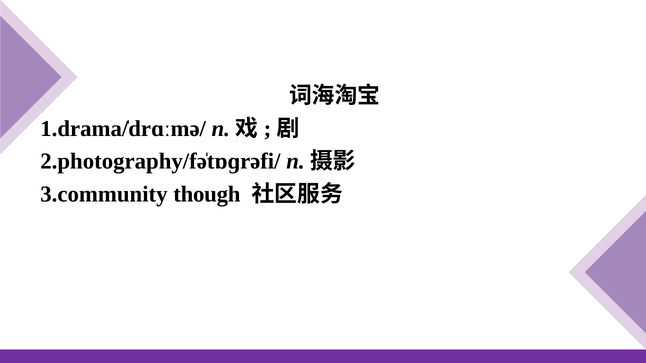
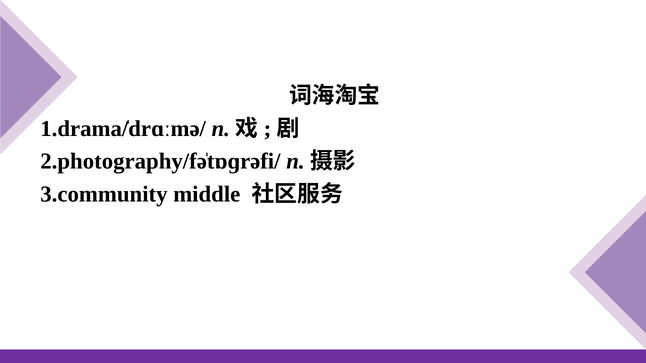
though: though -> middle (207, 194)
